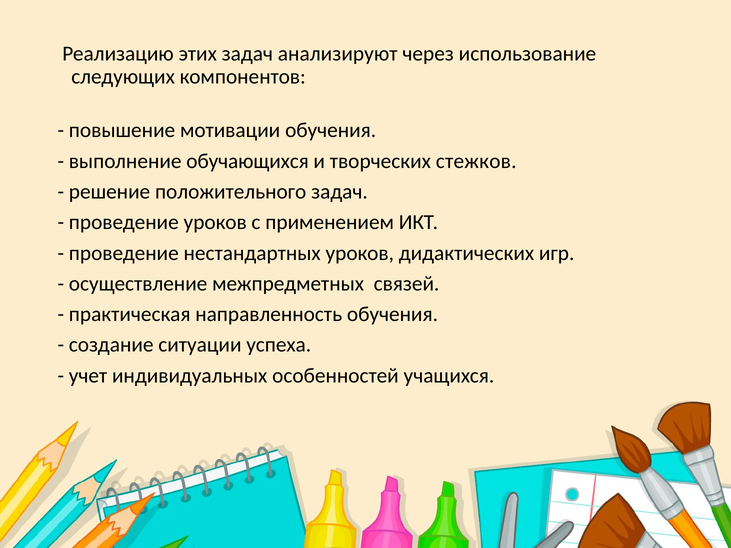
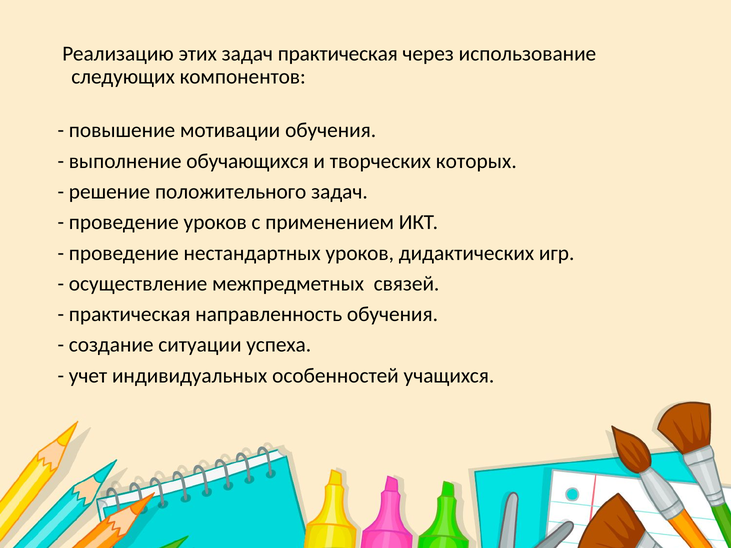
задач анализируют: анализируют -> практическая (338, 54)
стежков: стежков -> которых (476, 161)
